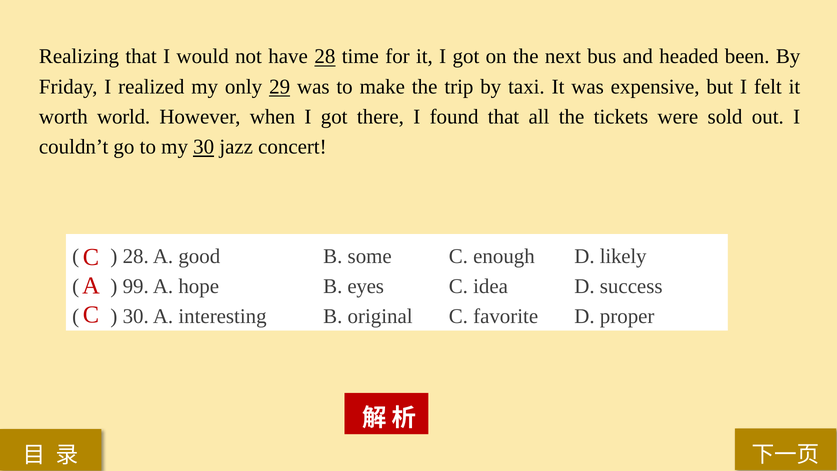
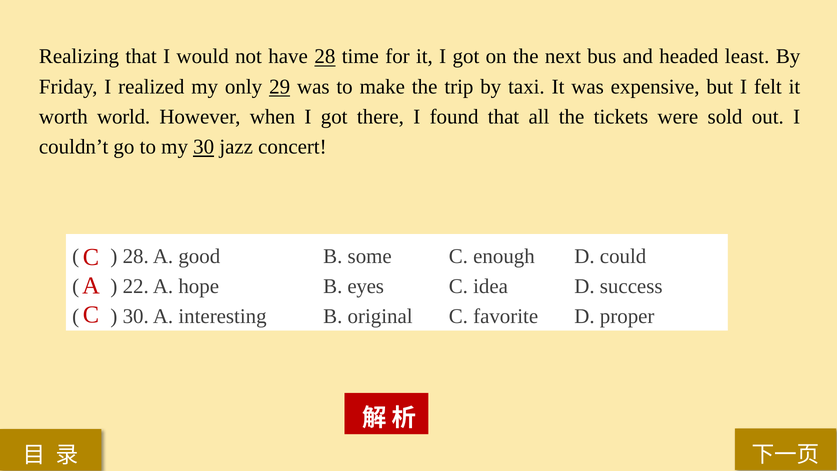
been: been -> least (747, 57)
likely: likely -> could (623, 256)
99: 99 -> 22 (136, 286)
